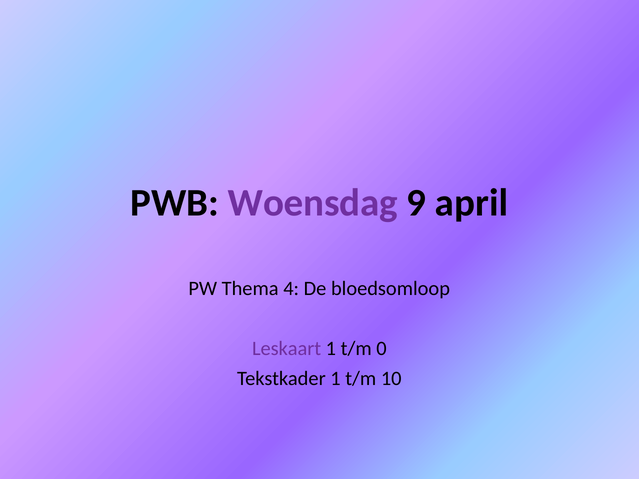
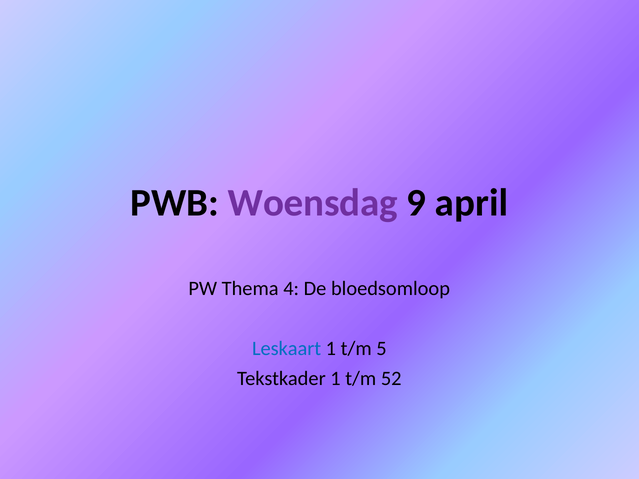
Leskaart colour: purple -> blue (287, 349)
0: 0 -> 5 (381, 349)
10: 10 -> 52 (391, 379)
